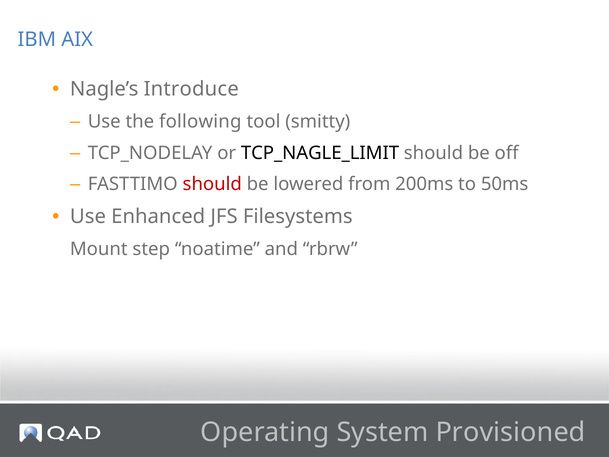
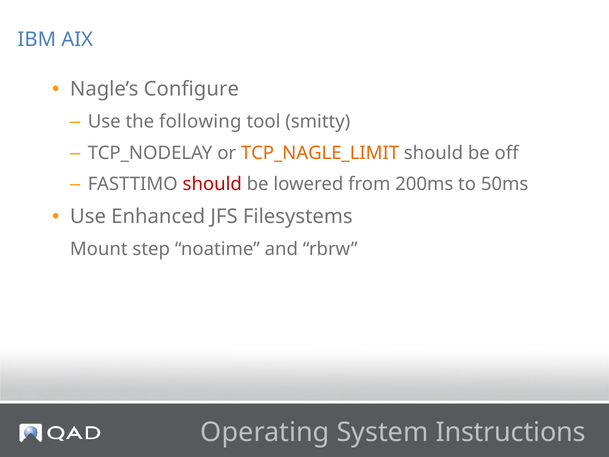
Introduce: Introduce -> Configure (191, 89)
TCP_NAGLE_LIMIT colour: black -> orange (320, 153)
Provisioned: Provisioned -> Instructions (511, 432)
